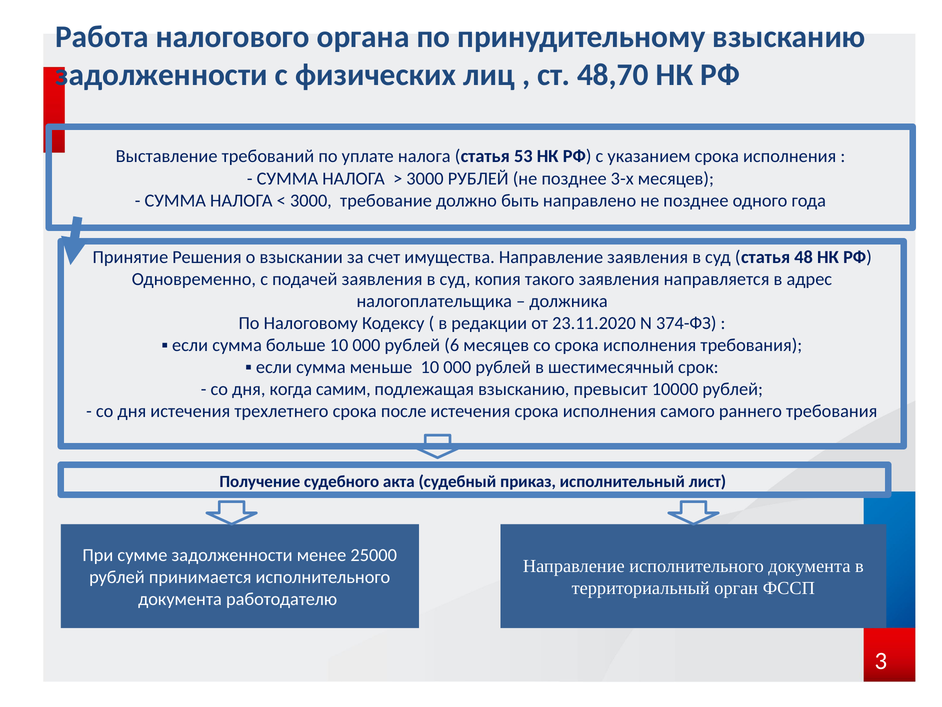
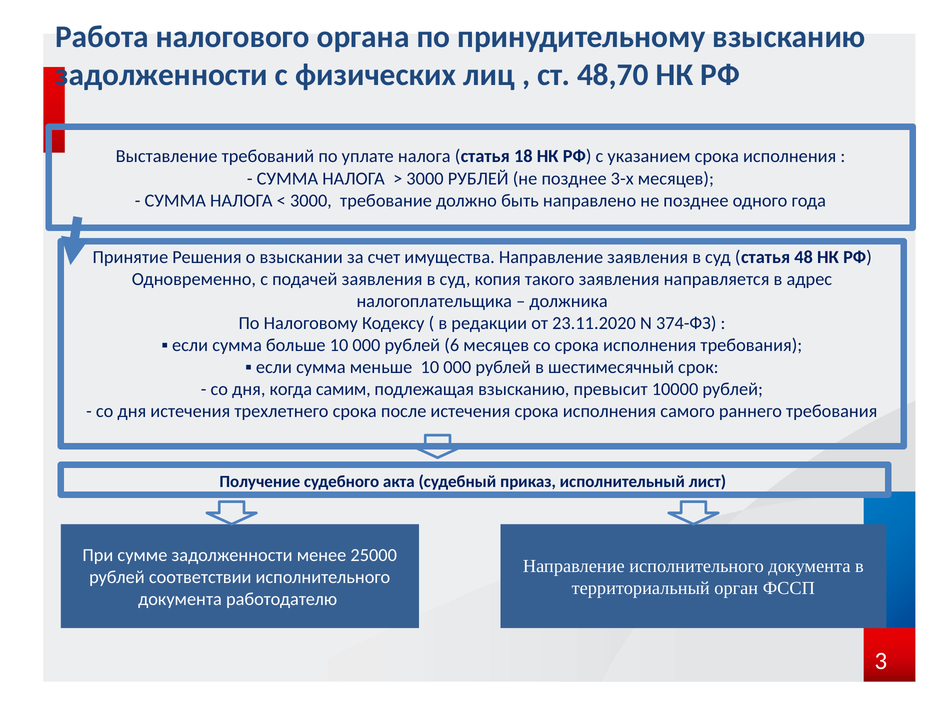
53: 53 -> 18 (523, 156)
принимается: принимается -> соответствии (200, 577)
